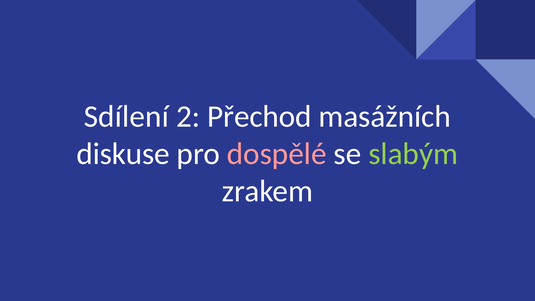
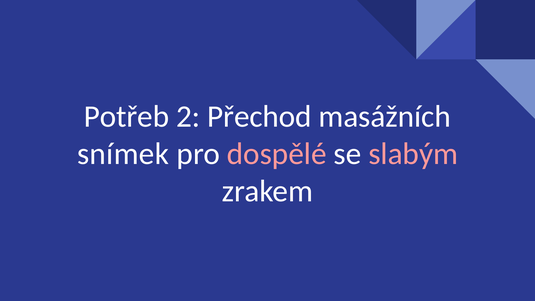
Sdílení: Sdílení -> Potřeb (126, 116)
diskuse: diskuse -> snímek (123, 154)
slabým colour: light green -> pink (413, 154)
